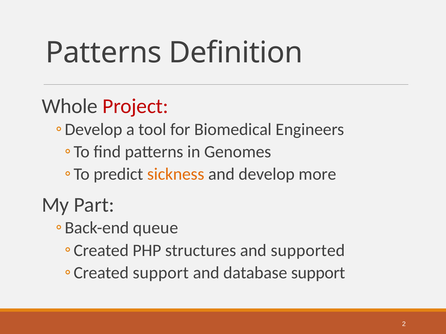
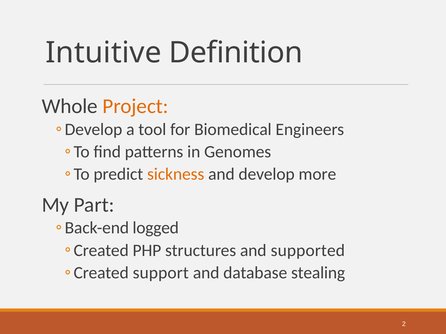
Patterns: Patterns -> Intuitive (103, 53)
Project colour: red -> orange (136, 106)
queue: queue -> logged (156, 228)
database support: support -> stealing (318, 273)
